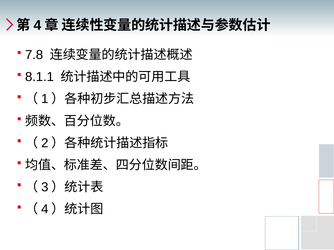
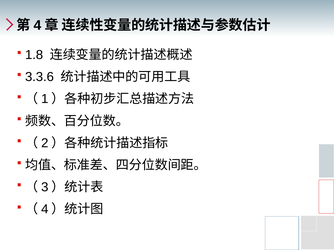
7.8: 7.8 -> 1.8 (34, 55)
8.1.1: 8.1.1 -> 3.3.6 (39, 77)
